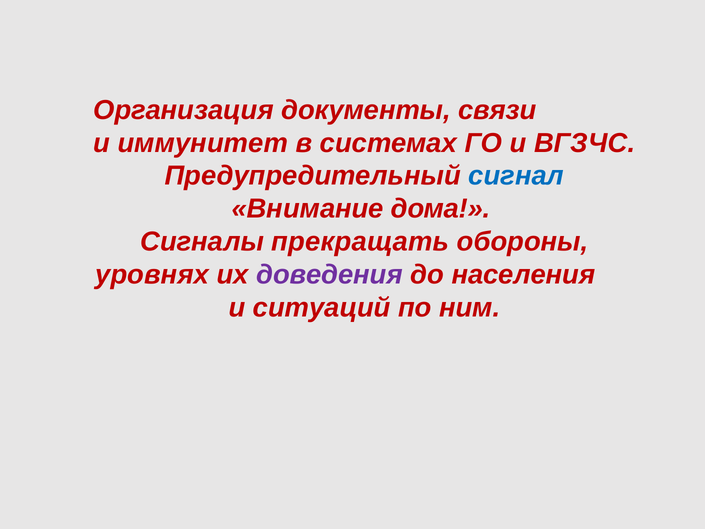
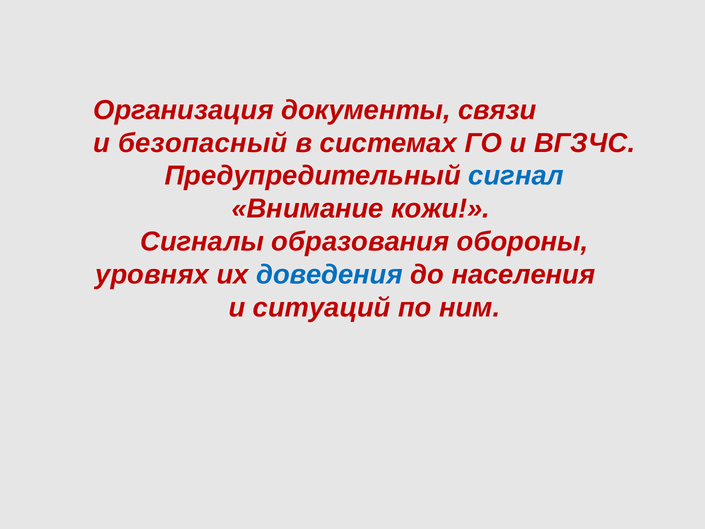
иммунитет: иммунитет -> безопасный (203, 143)
дома: дома -> кожи (441, 209)
прекращать: прекращать -> образования (360, 242)
доведения colour: purple -> blue (329, 275)
